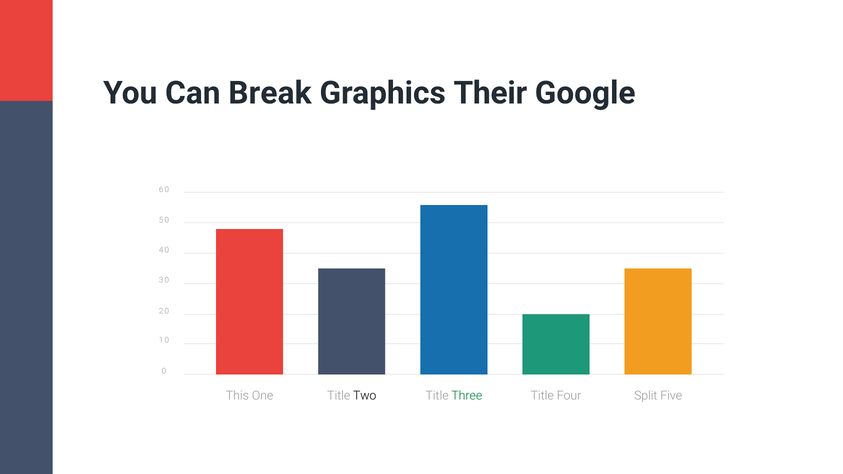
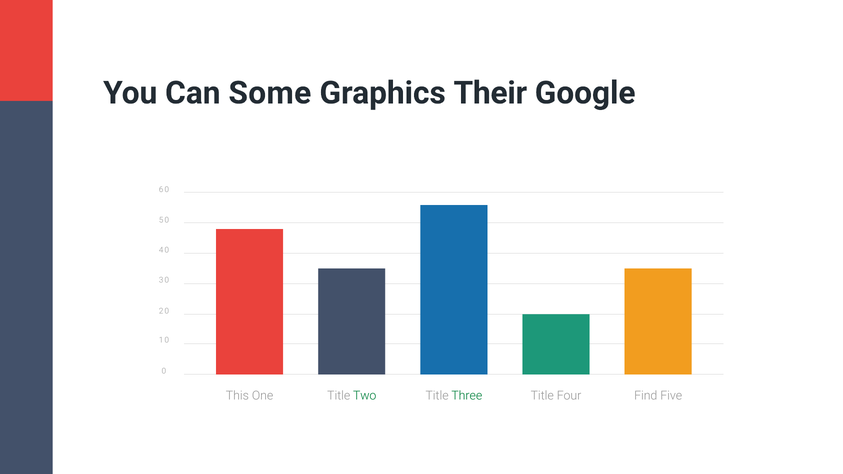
Break: Break -> Some (270, 93)
Two colour: black -> green (365, 396)
Split: Split -> Find (646, 396)
